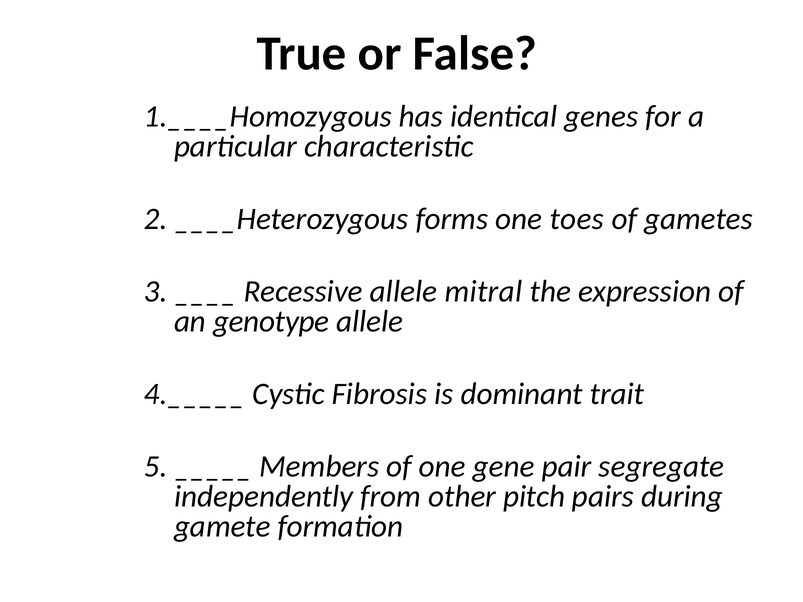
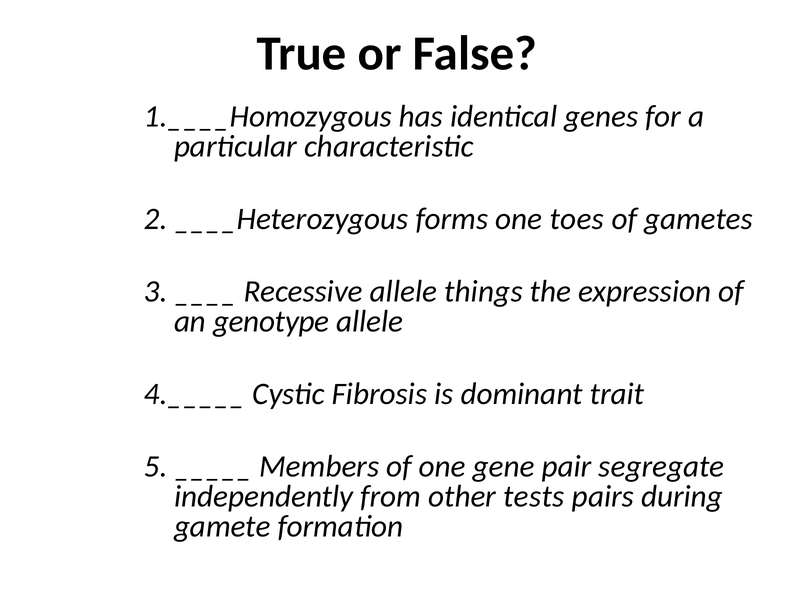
mitral: mitral -> things (483, 292)
pitch: pitch -> tests (534, 496)
